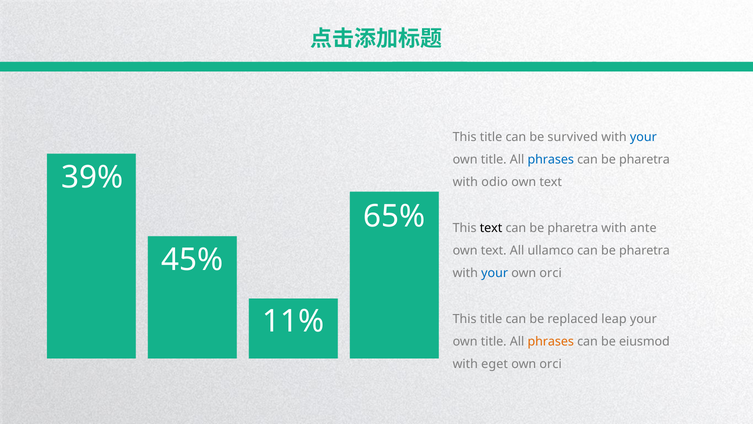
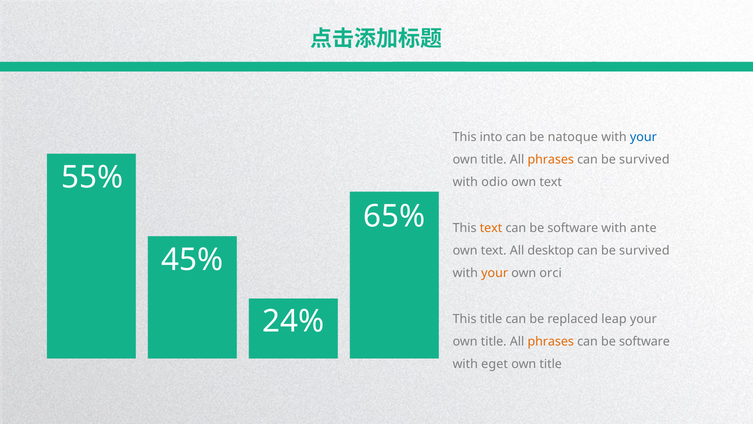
title: title -> into (491, 137)
survived: survived -> natoque (573, 137)
phrases colour: blue -> orange (551, 160)
pharetra: pharetra -> survived (644, 160)
39%: 39% -> 55% (92, 177)
text colour: black -> orange (491, 228)
pharetra: pharetra -> software (573, 228)
ullamco: ullamco -> desktop (551, 251)
pharetra: pharetra -> survived (644, 251)
your colour: blue -> orange (495, 273)
11%: 11% -> 24% (293, 321)
eiusmod: eiusmod -> software (644, 341)
orci: orci -> title (551, 364)
